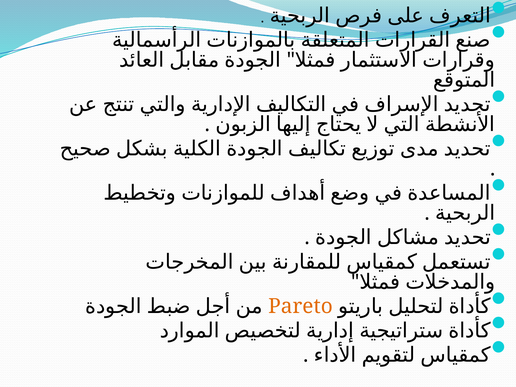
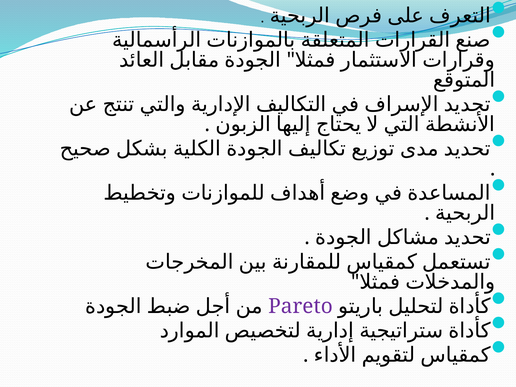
Pareto colour: orange -> purple (300, 306)
